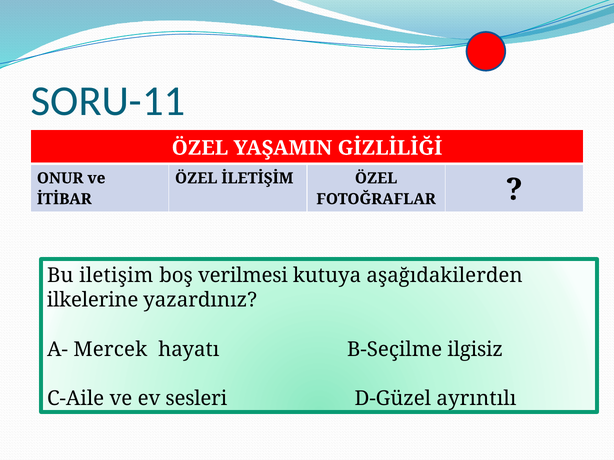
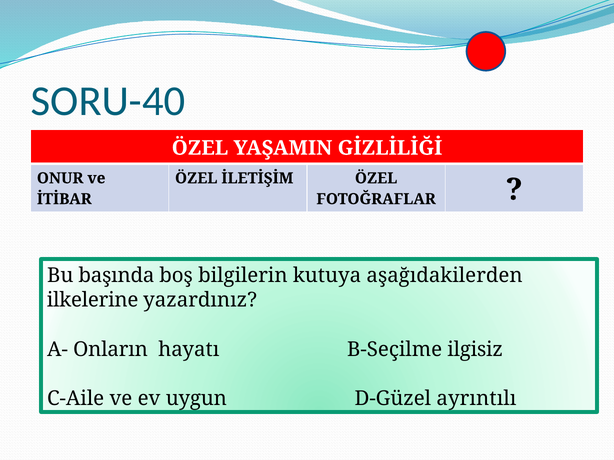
SORU-11: SORU-11 -> SORU-40 (108, 101)
iletişim: iletişim -> başında (116, 276)
verilmesi: verilmesi -> bilgilerin (243, 276)
Mercek: Mercek -> Onların (111, 350)
sesleri: sesleri -> uygun (196, 399)
